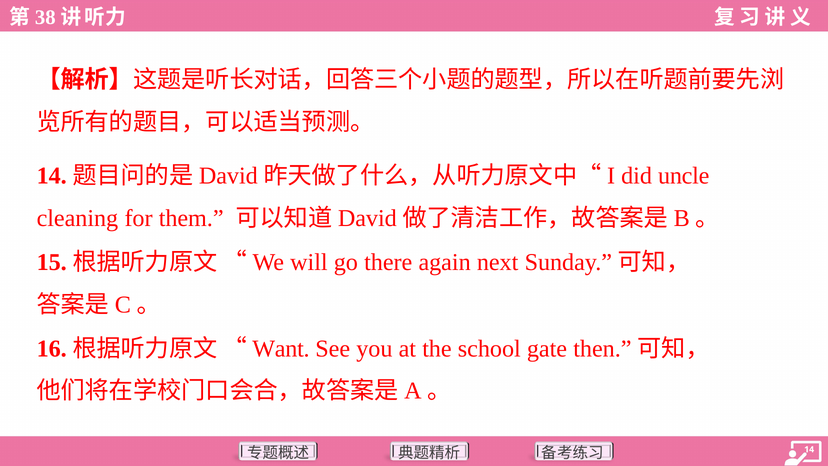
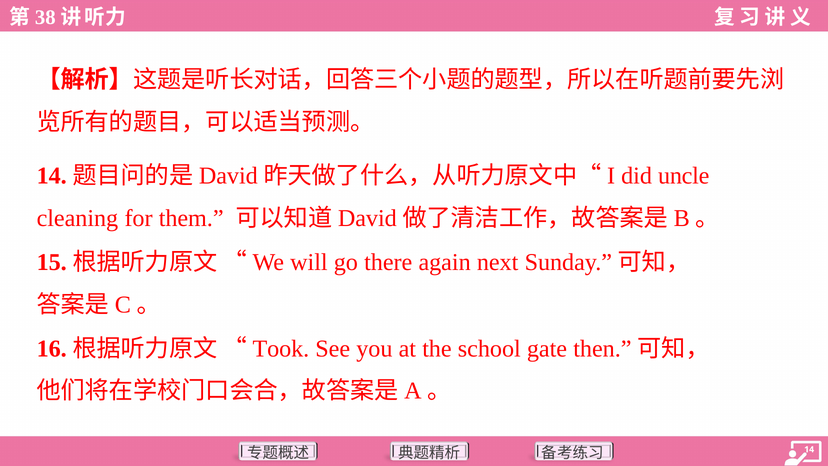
Want: Want -> Took (281, 348)
